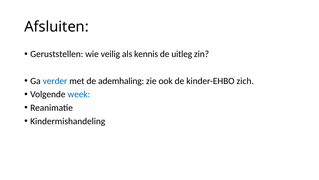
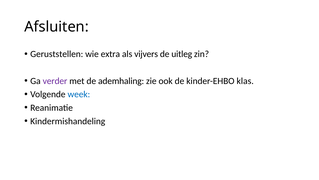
veilig: veilig -> extra (110, 54)
kennis: kennis -> vijvers (146, 54)
verder colour: blue -> purple (55, 81)
zich: zich -> klas (245, 81)
